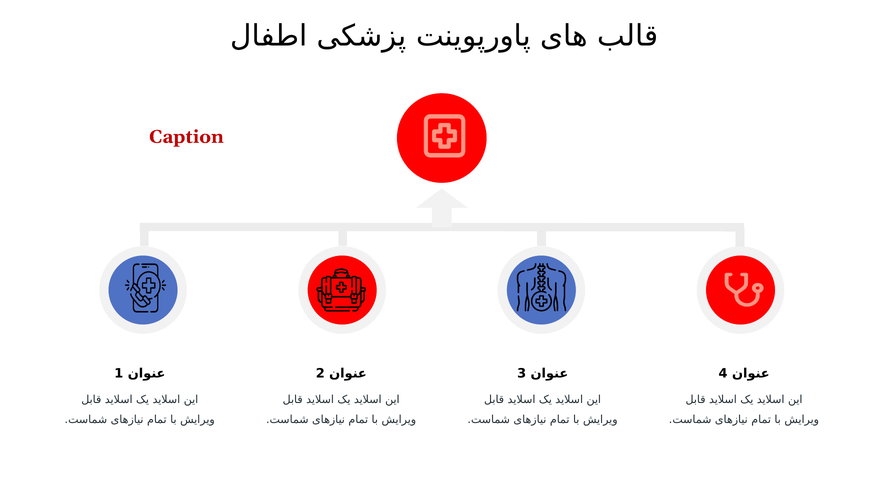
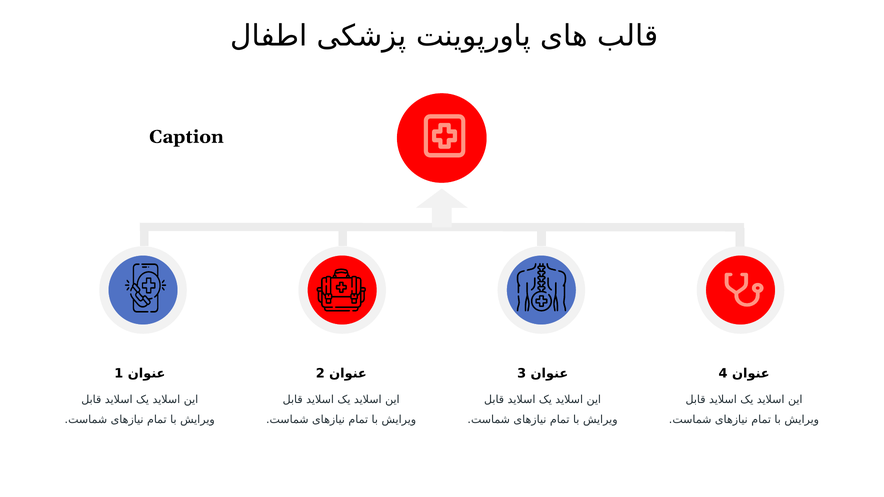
Caption colour: red -> black (186, 137)
